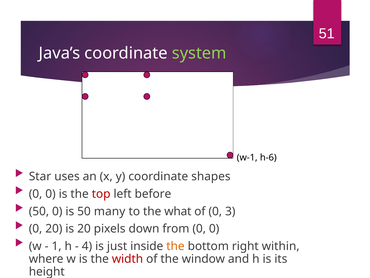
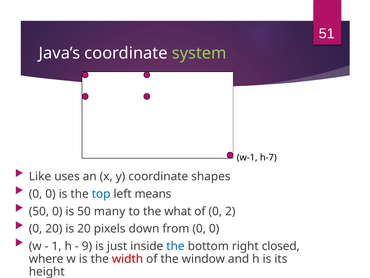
h-6: h-6 -> h-7 (268, 157)
Star: Star -> Like (40, 176)
top colour: red -> blue (101, 194)
before: before -> means (153, 194)
3: 3 -> 2 (230, 211)
4: 4 -> 9 (87, 246)
the colour: orange -> blue (175, 246)
within: within -> closed (281, 246)
